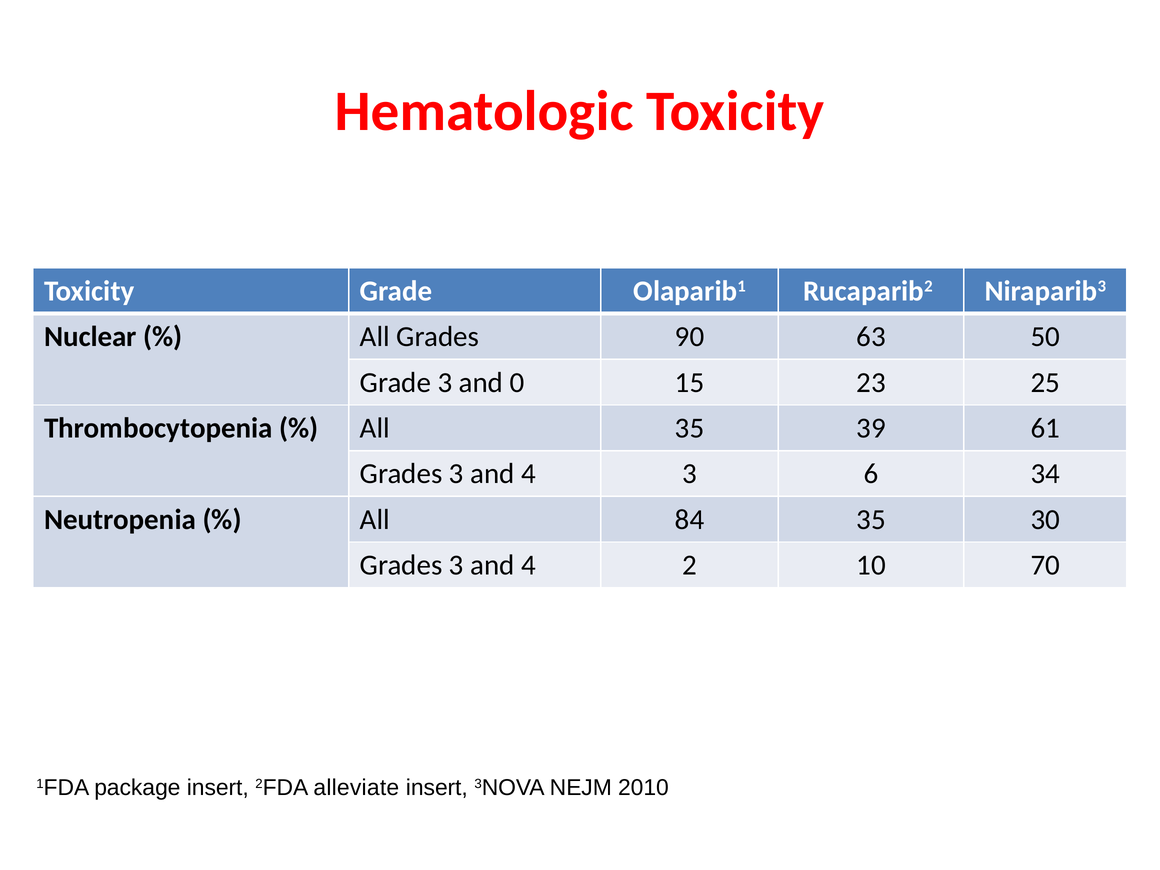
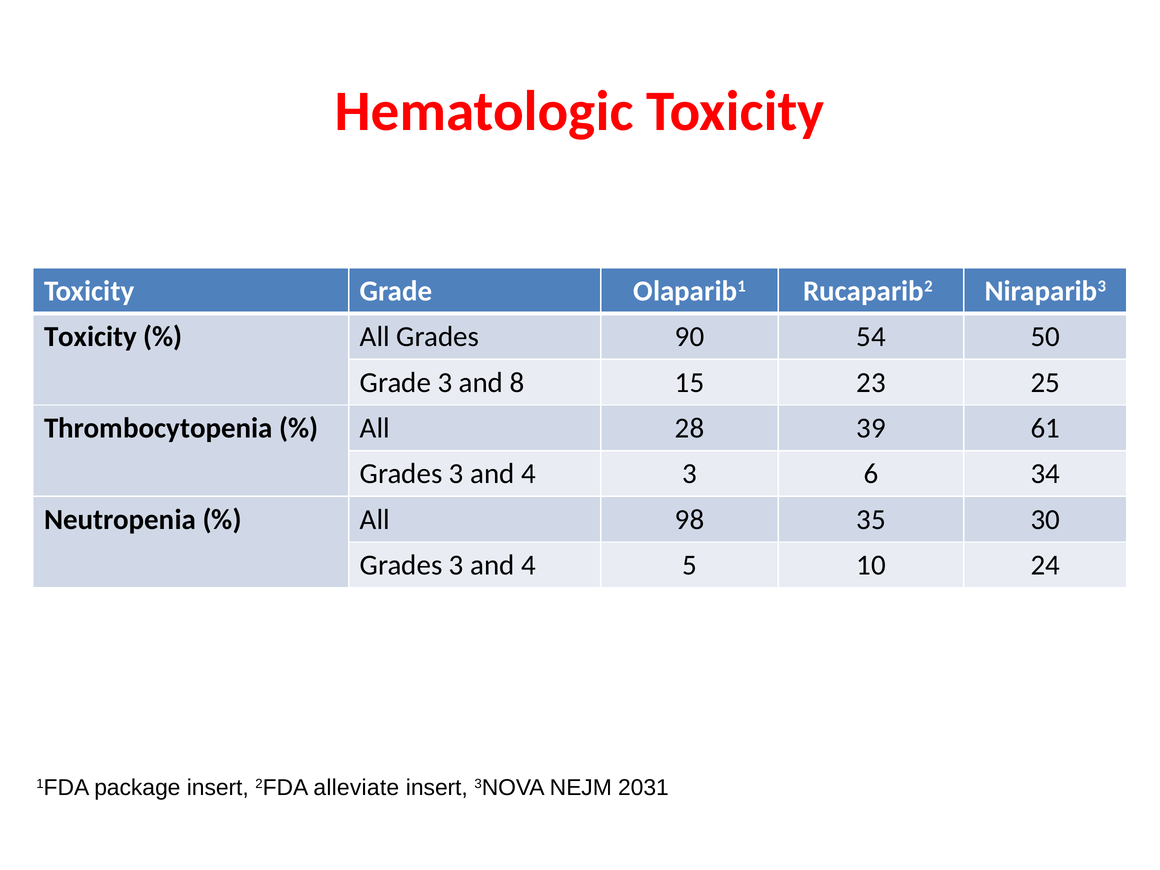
Nuclear: Nuclear -> Toxicity (90, 337)
63: 63 -> 54 (871, 337)
0: 0 -> 8 (517, 382)
All 35: 35 -> 28 (690, 428)
84: 84 -> 98 (690, 519)
2: 2 -> 5 (690, 565)
70: 70 -> 24 (1045, 565)
2010: 2010 -> 2031 (643, 788)
